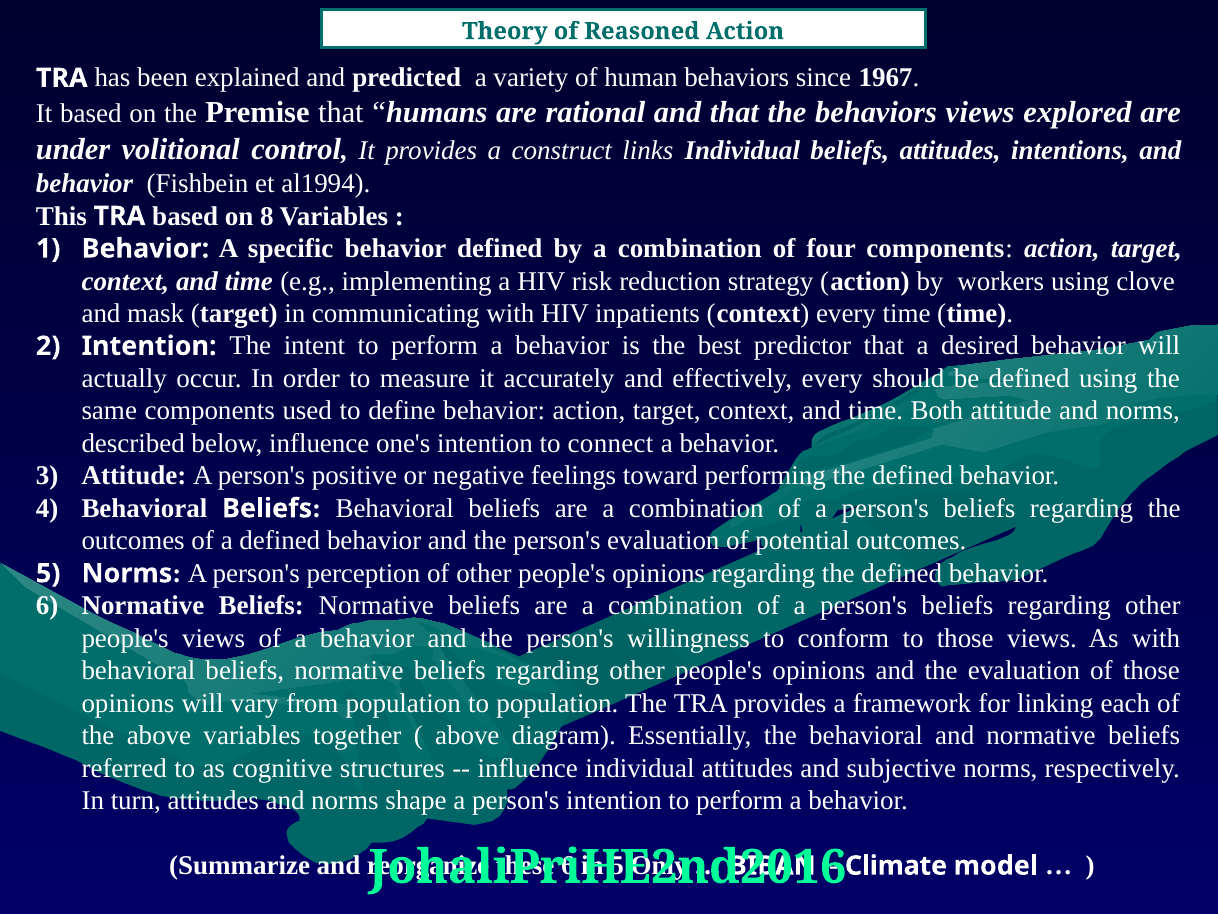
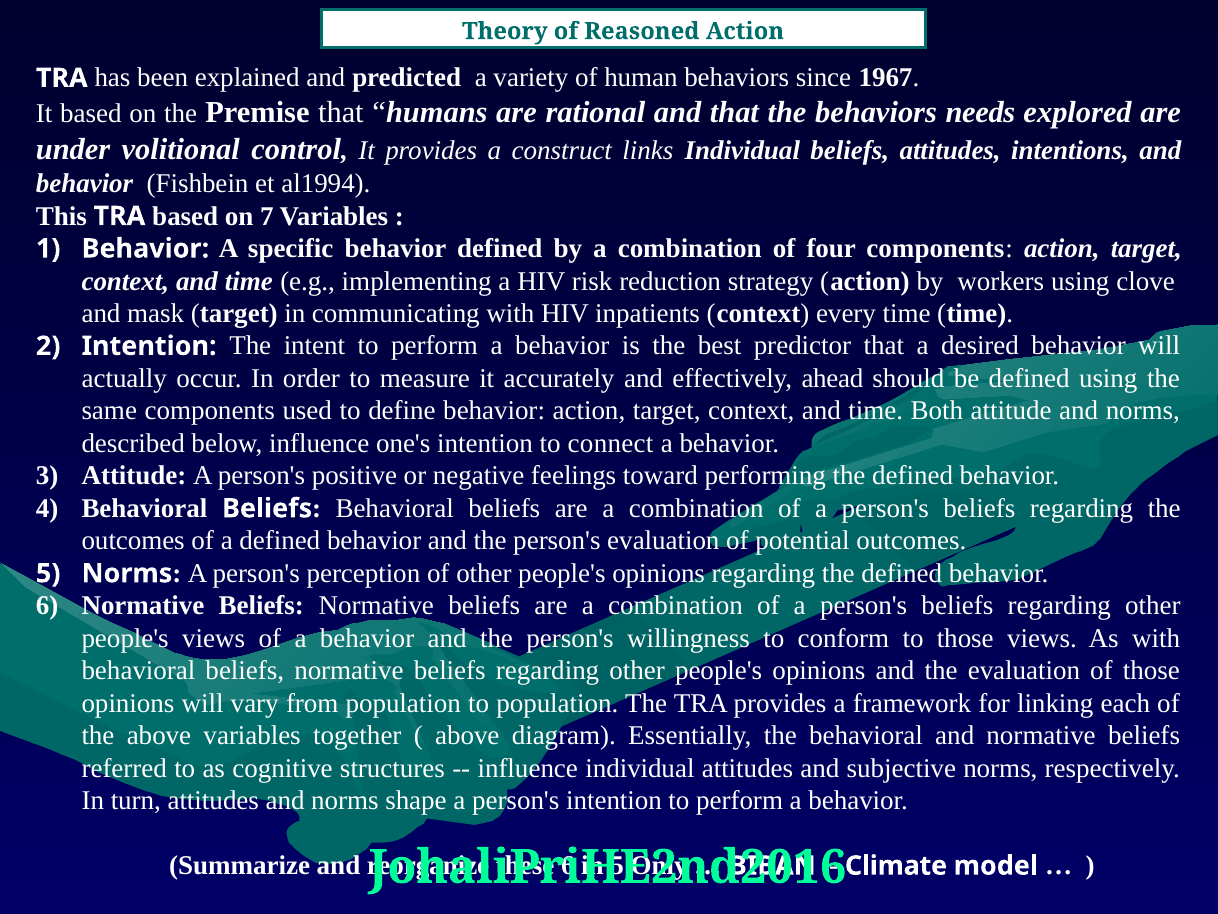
behaviors views: views -> needs (980, 113)
8: 8 -> 7 (267, 216)
effectively every: every -> ahead (832, 378)
